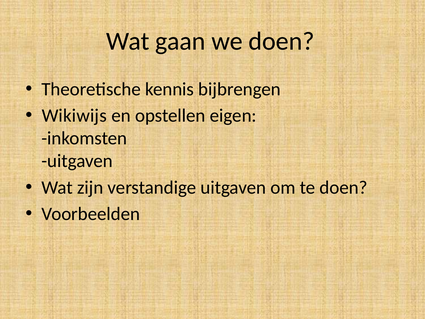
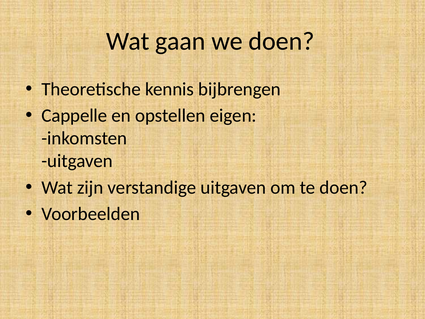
Wikiwijs: Wikiwijs -> Cappelle (74, 116)
